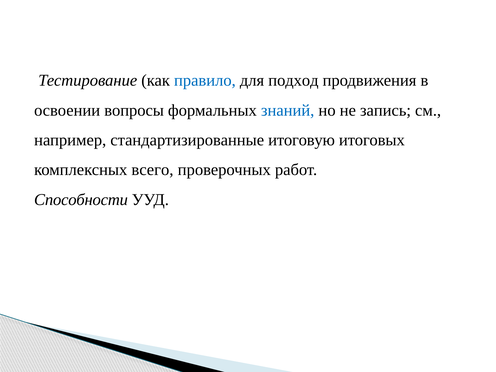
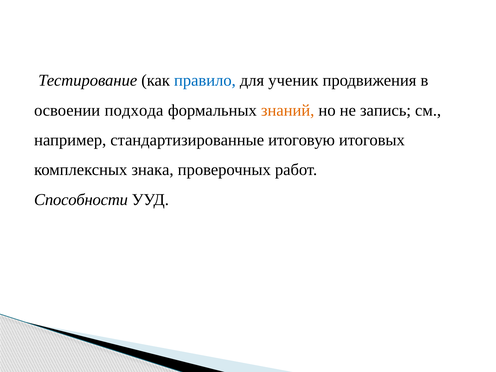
подход: подход -> ученик (293, 81)
вопросы: вопросы -> подхода (134, 110)
знаний colour: blue -> orange (288, 110)
всего: всего -> знака (153, 170)
